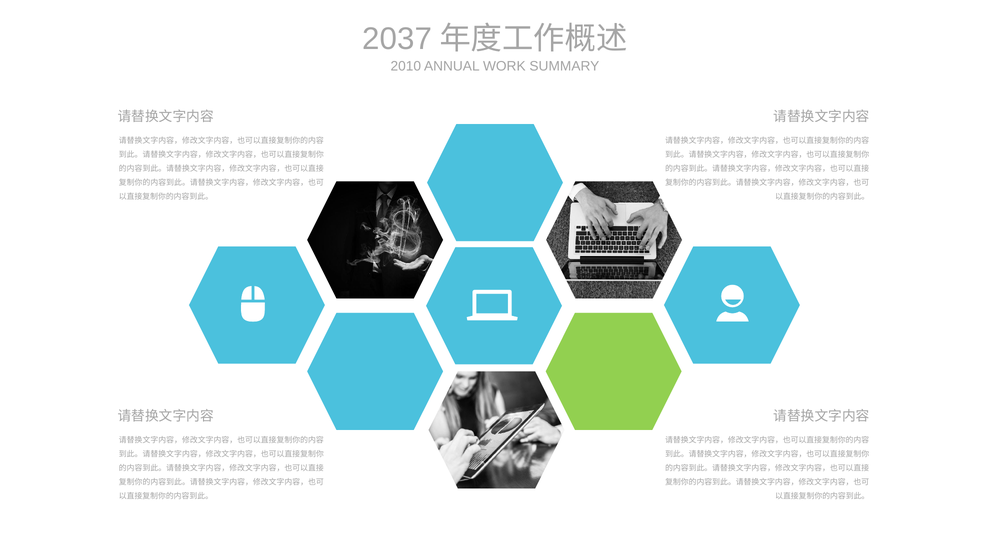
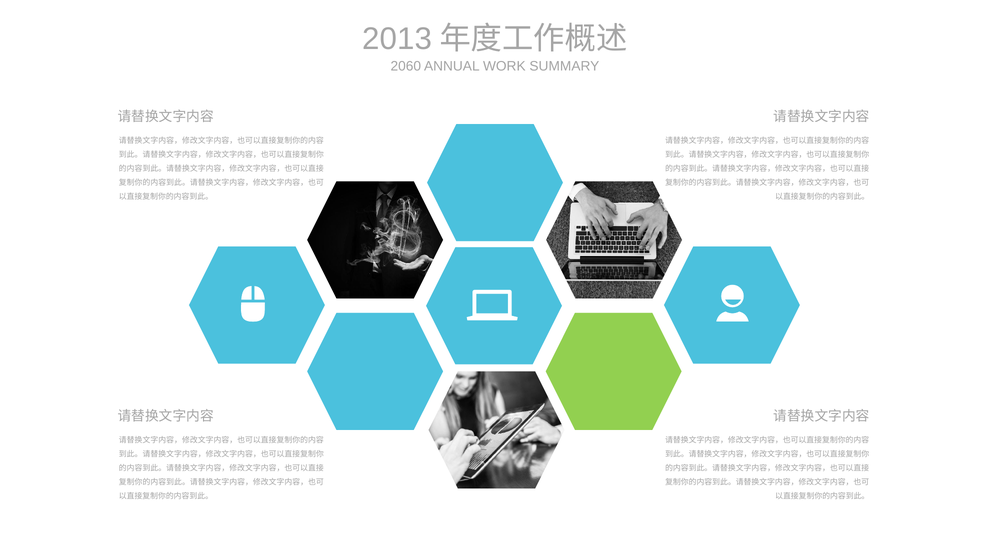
2037: 2037 -> 2013 (397, 39)
2010: 2010 -> 2060 (406, 66)
